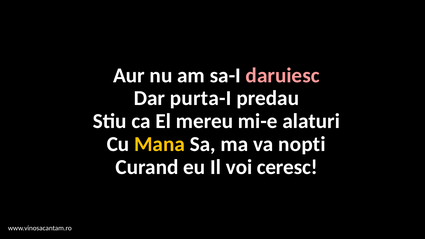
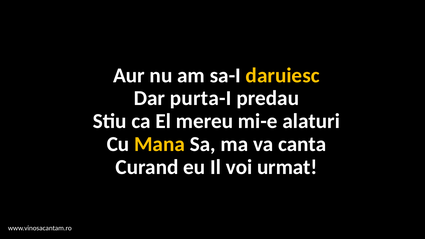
daruiesc colour: pink -> yellow (283, 75)
nopti: nopti -> canta (302, 144)
ceresc: ceresc -> urmat (287, 167)
